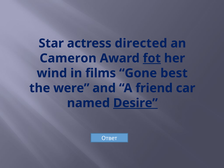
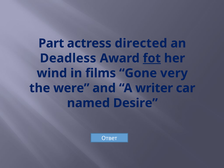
Star: Star -> Part (51, 43)
Cameron: Cameron -> Deadless (68, 58)
best: best -> very (174, 73)
friend: friend -> writer (154, 88)
Desire underline: present -> none (135, 103)
